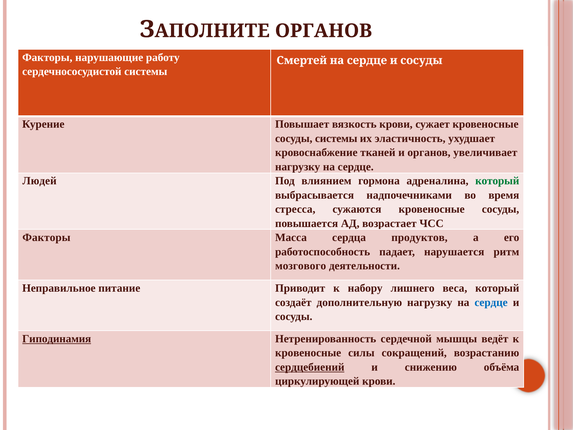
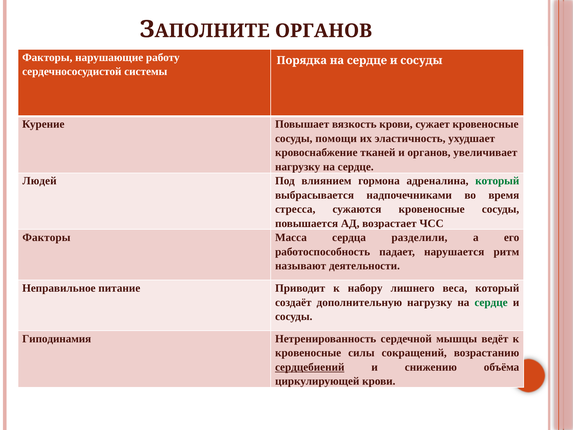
Смертей: Смертей -> Порядка (302, 60)
сосуды системы: системы -> помощи (336, 138)
продуктов: продуктов -> разделили (419, 237)
мозгового: мозгового -> называют (301, 266)
сердце colour: blue -> green (491, 302)
Гиподинамия underline: present -> none (57, 339)
